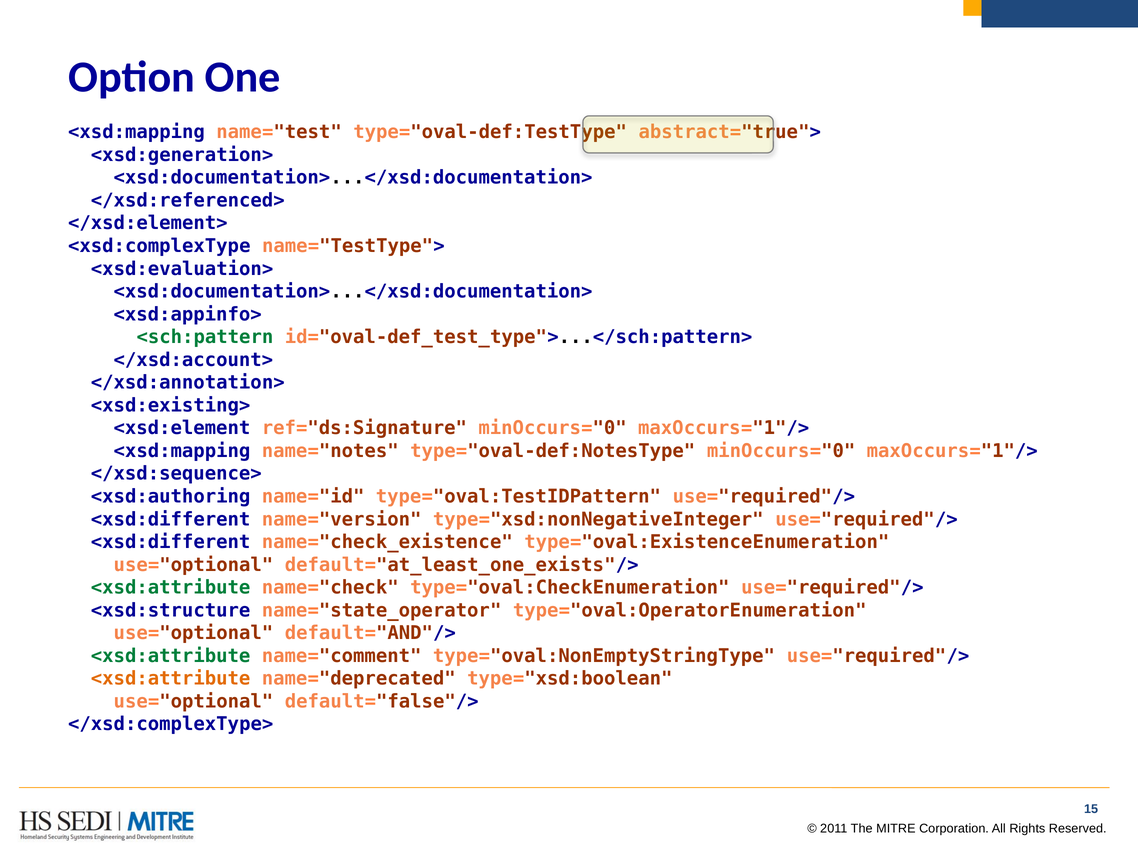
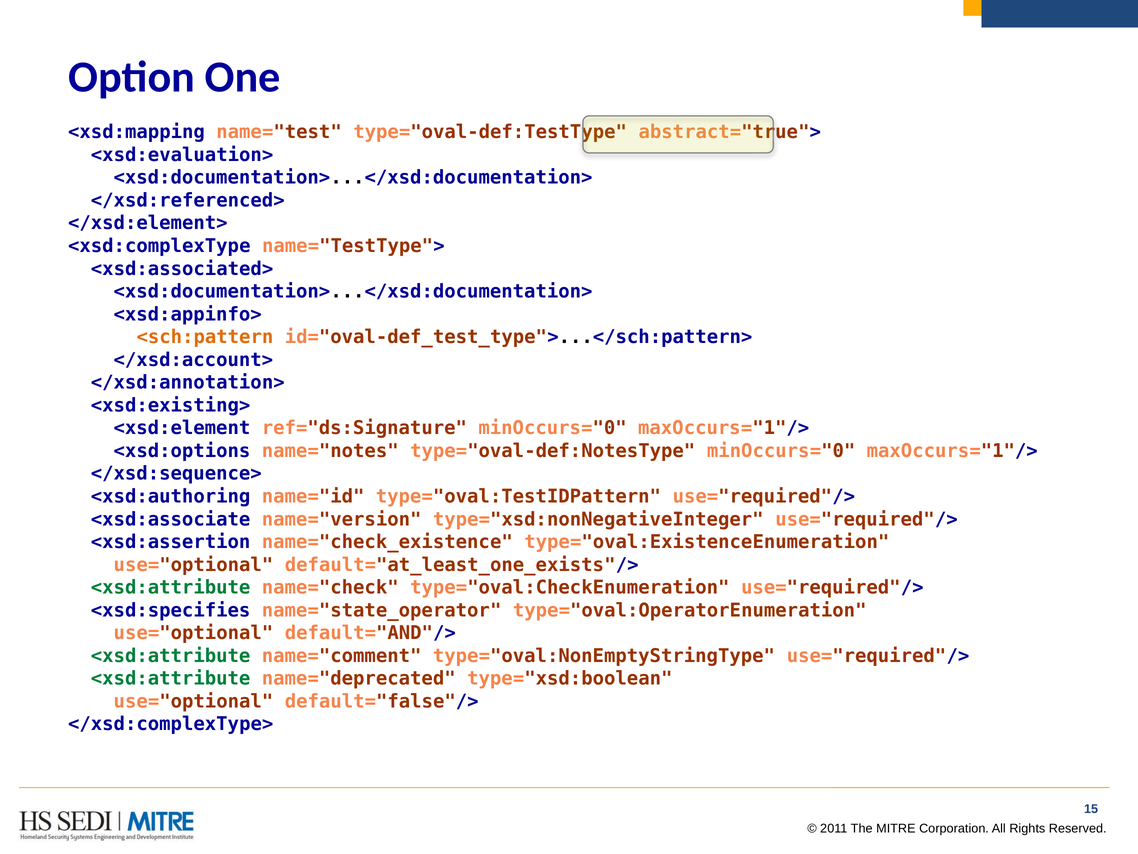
<xsd:generation>: <xsd:generation> -> <xsd:evaluation> (182, 155)
<xsd:evaluation>: <xsd:evaluation> -> <xsd:associated> (182, 269)
<sch:pattern colour: green -> orange (205, 337)
<xsd:mapping: <xsd:mapping -> <xsd:options (182, 451)
<xsd:different: <xsd:different -> <xsd:associate (171, 519)
<xsd:different: <xsd:different -> <xsd:assertion (171, 542)
<xsd:structure: <xsd:structure -> <xsd:specifies (171, 610)
<xsd:attribute colour: orange -> green (171, 678)
